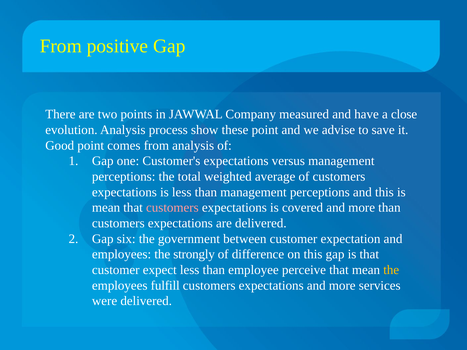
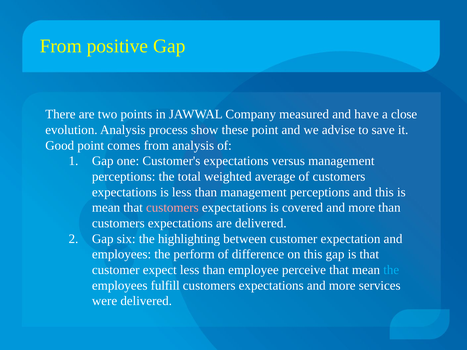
government: government -> highlighting (189, 239)
strongly: strongly -> perform (194, 255)
the colour: yellow -> light blue (391, 270)
